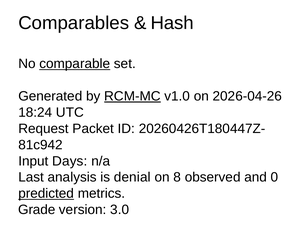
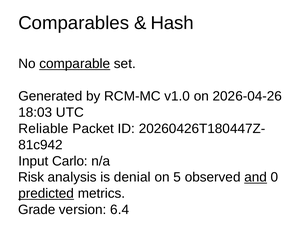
RCM-MC underline: present -> none (132, 97)
18:24: 18:24 -> 18:03 (35, 113)
Request: Request -> Reliable (43, 129)
Days: Days -> Carlo (70, 162)
Last: Last -> Risk (31, 178)
8: 8 -> 5 (177, 178)
and underline: none -> present (256, 178)
3.0: 3.0 -> 6.4 (120, 210)
